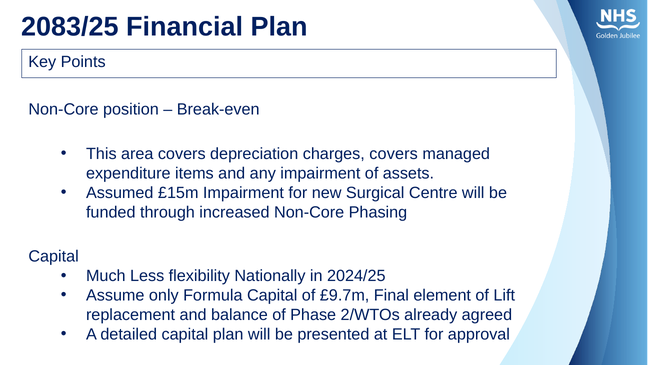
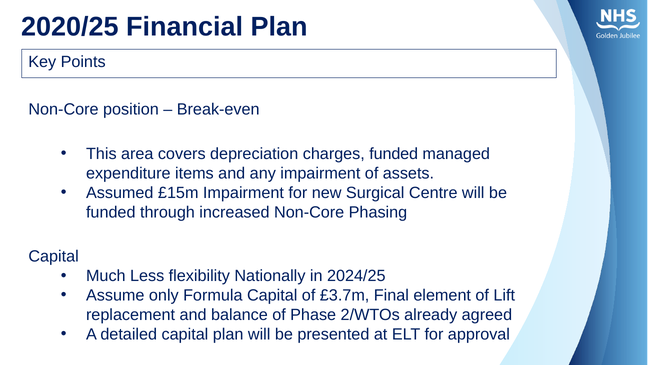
2083/25: 2083/25 -> 2020/25 (70, 27)
charges covers: covers -> funded (394, 154)
£9.7m: £9.7m -> £3.7m (345, 295)
